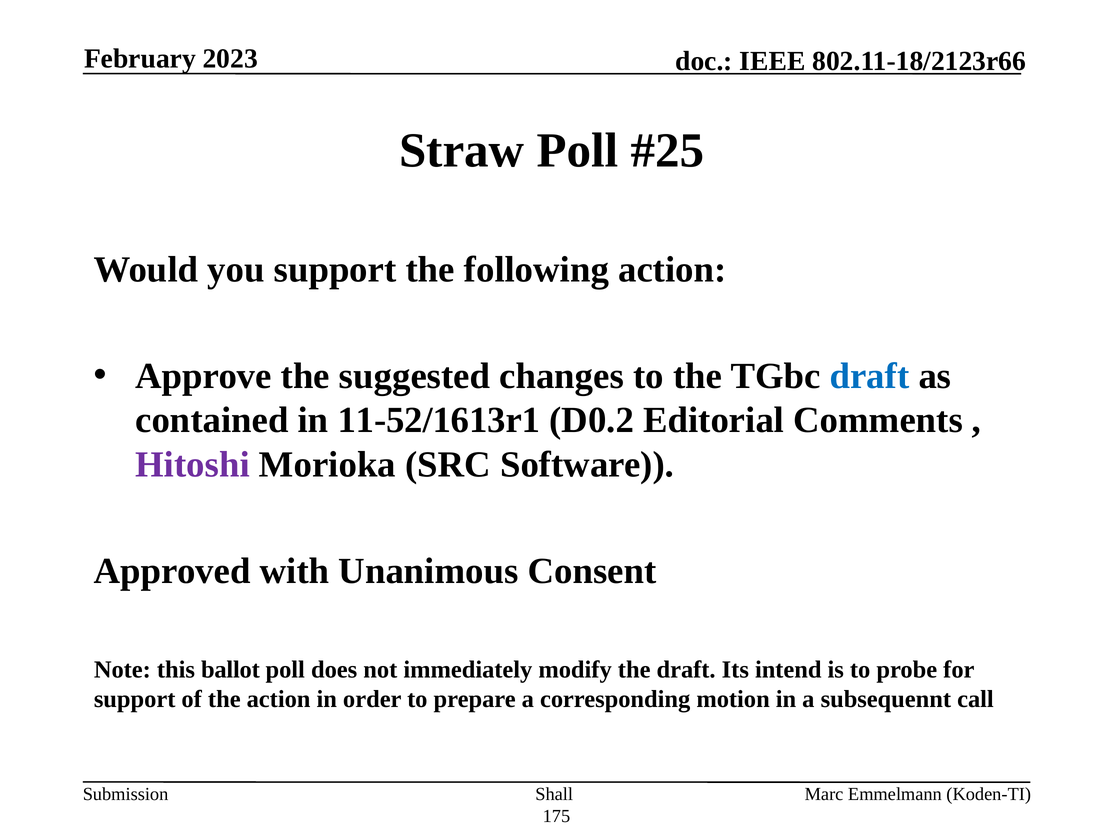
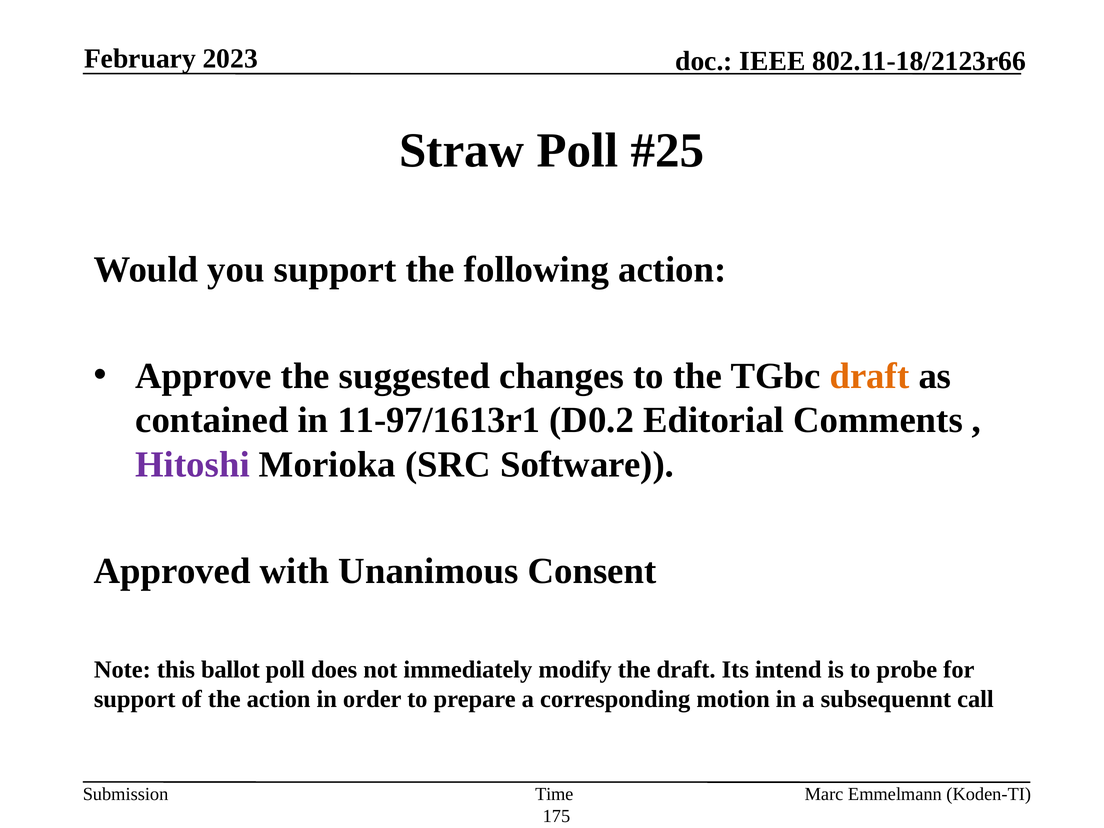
draft colour: blue -> orange (870, 376)
11-52/1613r1: 11-52/1613r1 -> 11-97/1613r1 (439, 420)
Shall: Shall -> Time (554, 794)
